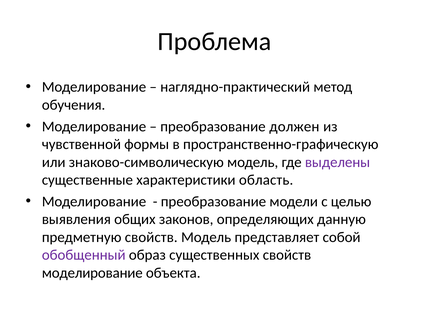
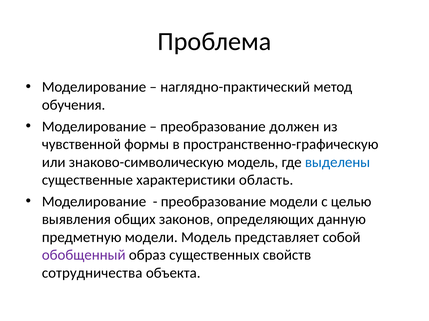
выделены colour: purple -> blue (338, 162)
предметную свойств: свойств -> модели (151, 238)
моделирование: моделирование -> сотрудничества (92, 274)
